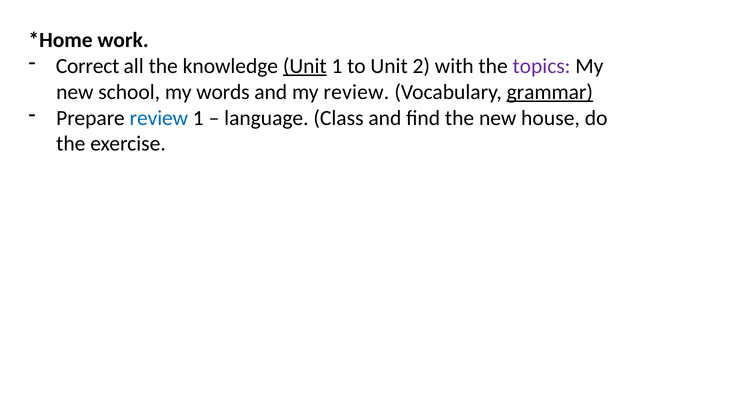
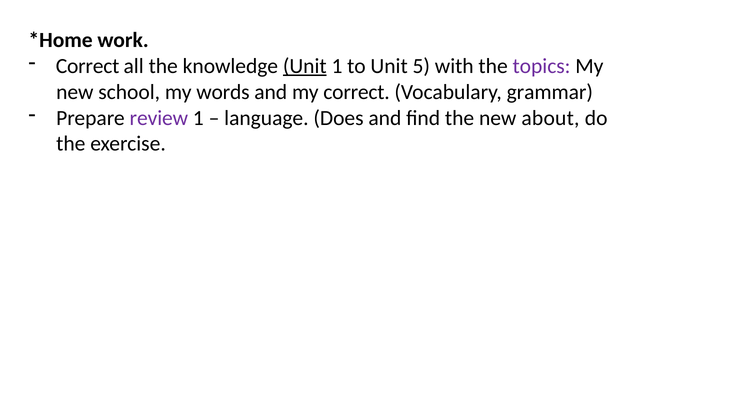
2: 2 -> 5 (421, 66)
my review: review -> correct (357, 92)
grammar underline: present -> none (550, 92)
review colour: blue -> purple (159, 118)
Class: Class -> Does (338, 118)
house: house -> about (550, 118)
